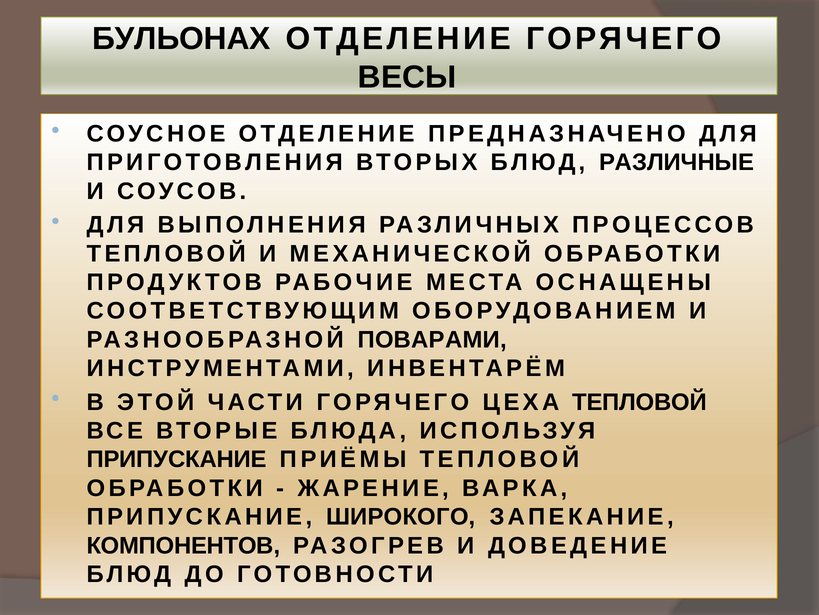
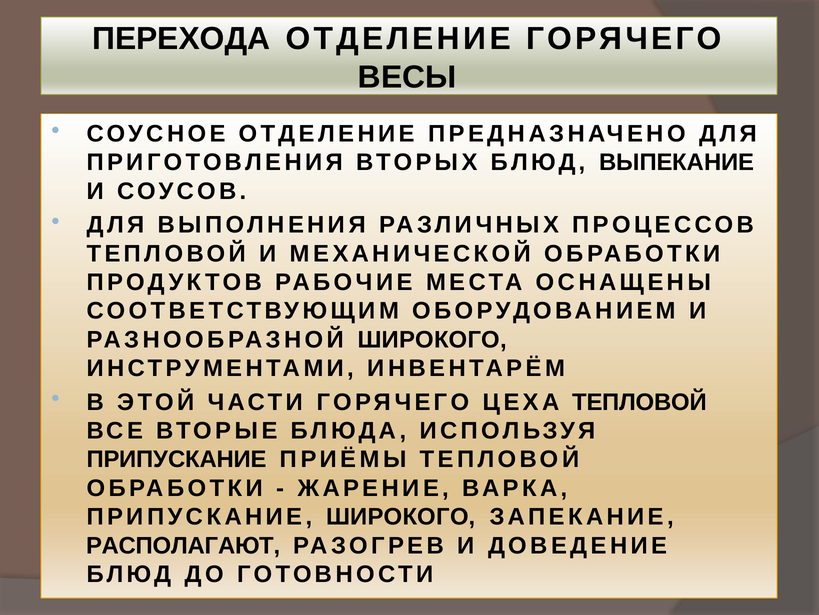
БУЛЬОНАХ: БУЛЬОНАХ -> ПЕРЕХОДА (181, 39)
РАЗЛИЧНЫЕ: РАЗЛИЧНЫЕ -> ВЫПЕКАНИЕ (677, 162)
РАЗНООБРАЗНОЙ ПОВАРАМИ: ПОВАРАМИ -> ШИРОКОГО (432, 339)
КОМПОНЕНТОВ: КОМПОНЕНТОВ -> РАСПОЛАГАЮТ (183, 545)
